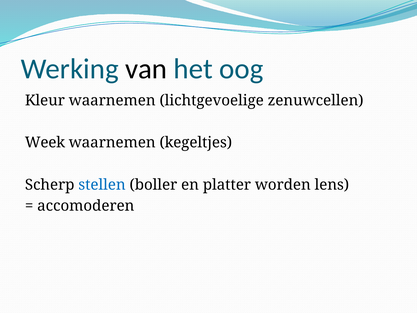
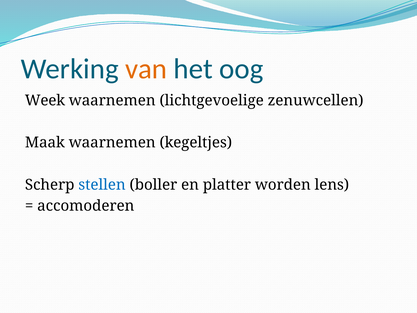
van colour: black -> orange (146, 69)
Kleur: Kleur -> Week (45, 100)
Week: Week -> Maak (45, 143)
